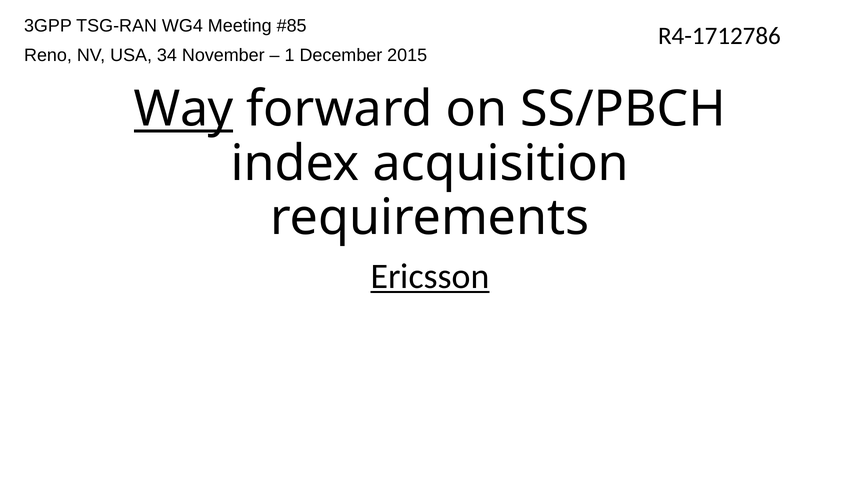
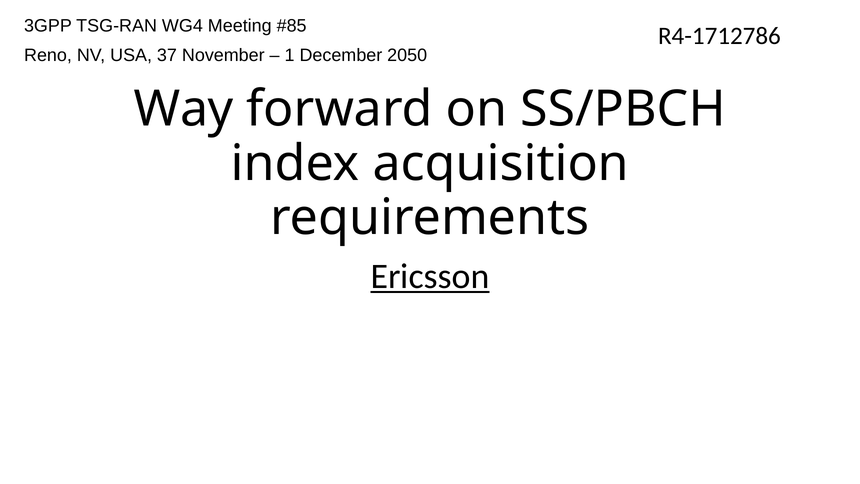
34: 34 -> 37 (167, 55)
2015: 2015 -> 2050 (407, 55)
Way underline: present -> none (184, 109)
